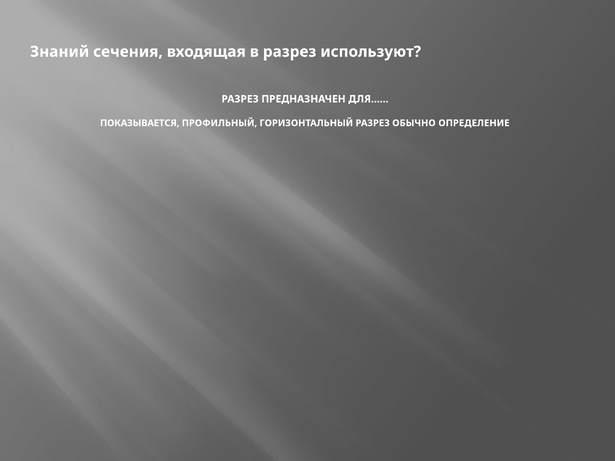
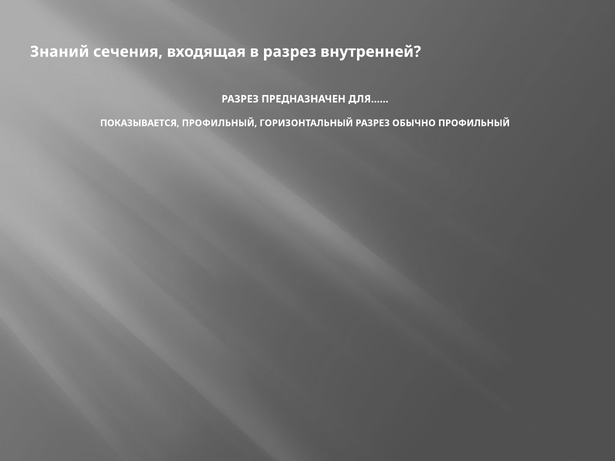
используют: используют -> внутренней (371, 52)
ОБЫЧНО ОПРЕДЕЛЕНИЕ: ОПРЕДЕЛЕНИЕ -> ПРОФИЛЬНЫЙ (474, 123)
